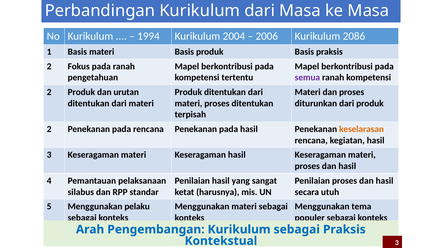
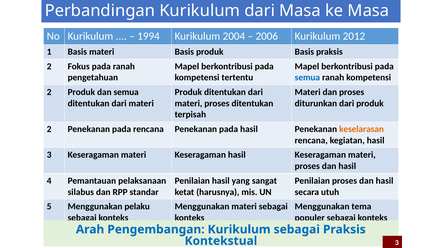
2086: 2086 -> 2012 (354, 36)
semua colour: purple -> blue (307, 78)
dan urutan: urutan -> semua (126, 92)
